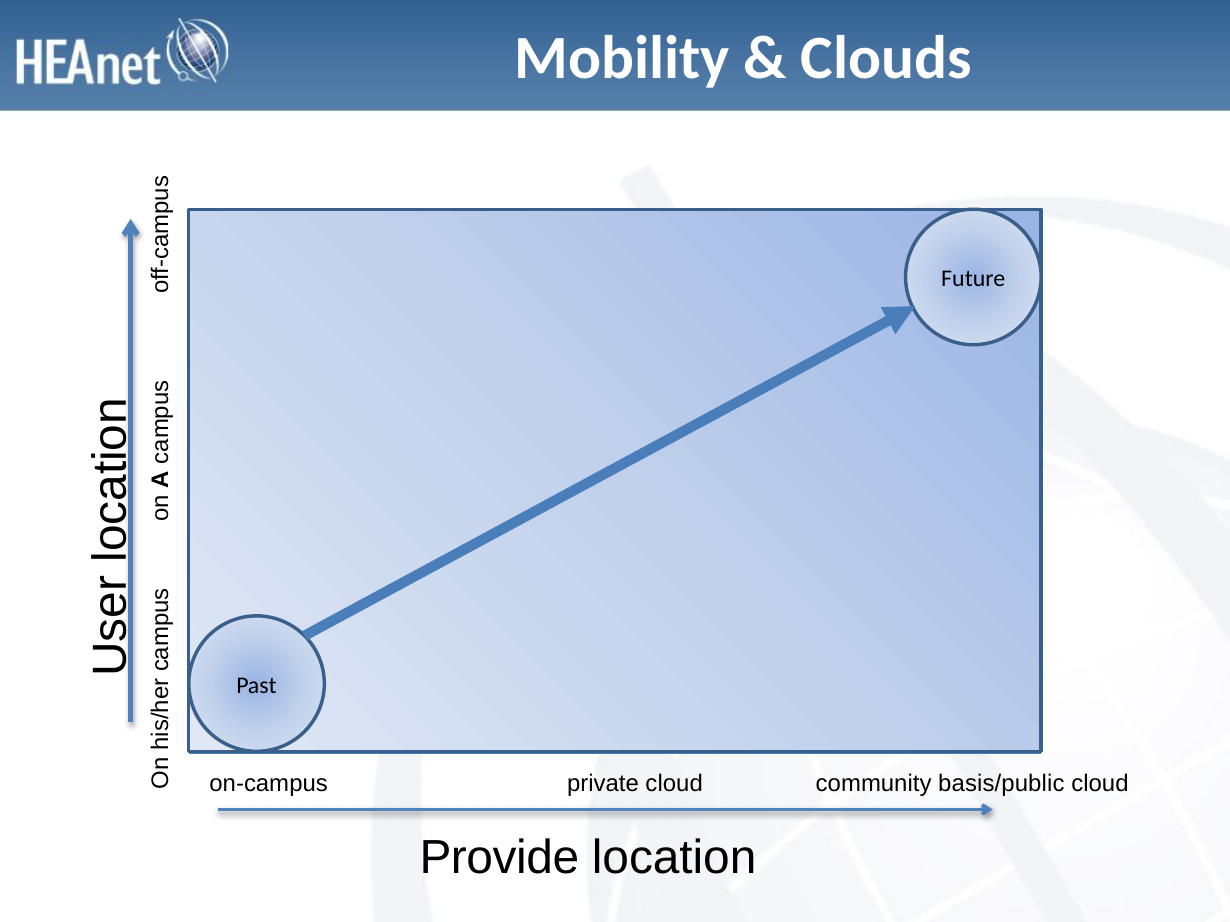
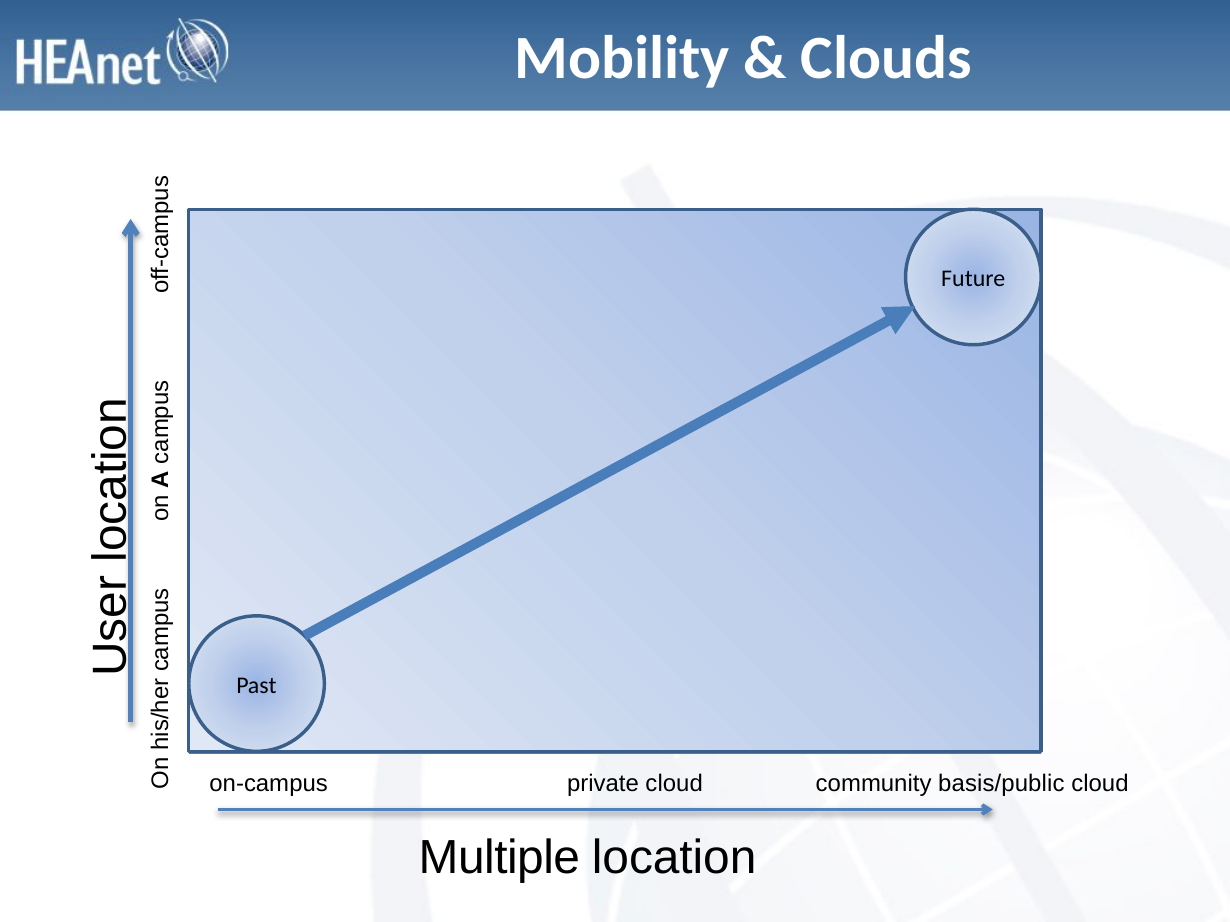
Provide: Provide -> Multiple (499, 858)
